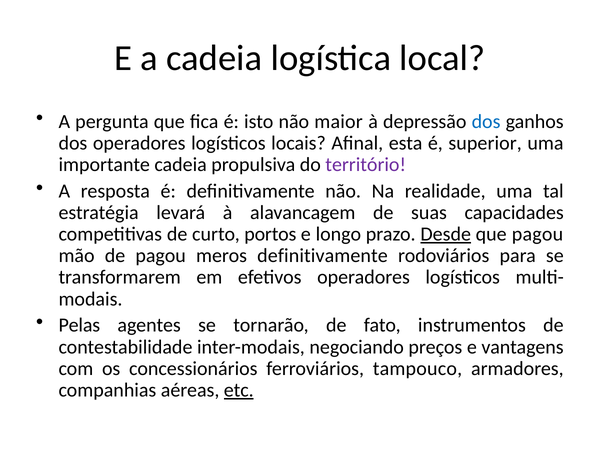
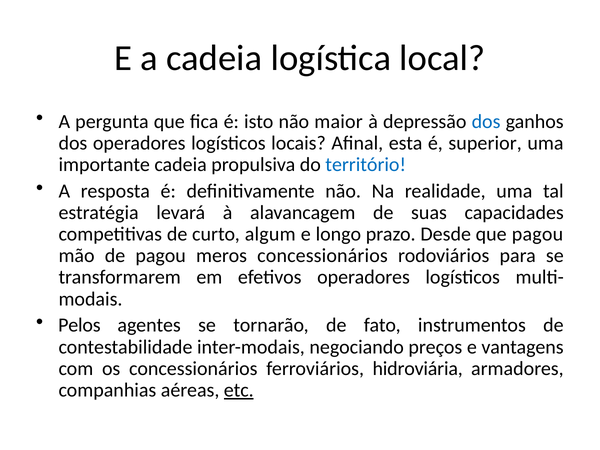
território colour: purple -> blue (366, 165)
portos: portos -> algum (270, 234)
Desde underline: present -> none (446, 234)
meros definitivamente: definitivamente -> concessionários (323, 256)
Pelas: Pelas -> Pelos (79, 325)
tampouco: tampouco -> hidroviária (418, 368)
